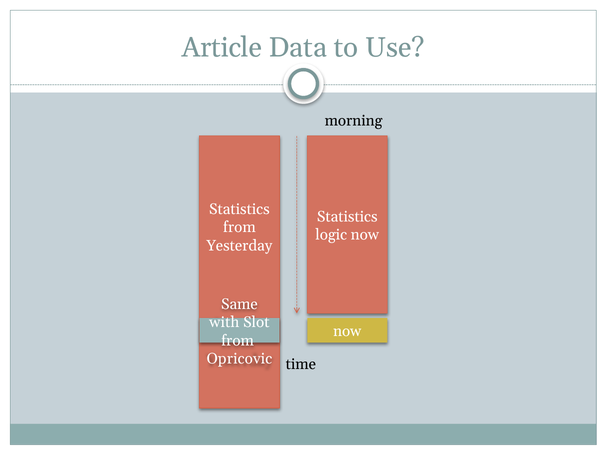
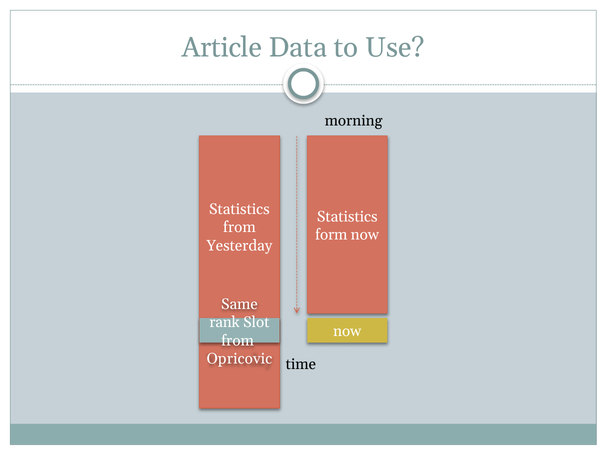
logic: logic -> form (331, 235)
with: with -> rank (224, 322)
